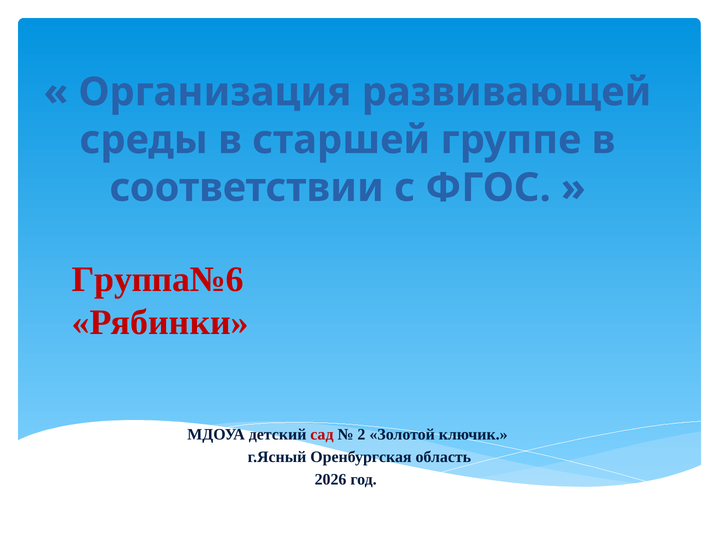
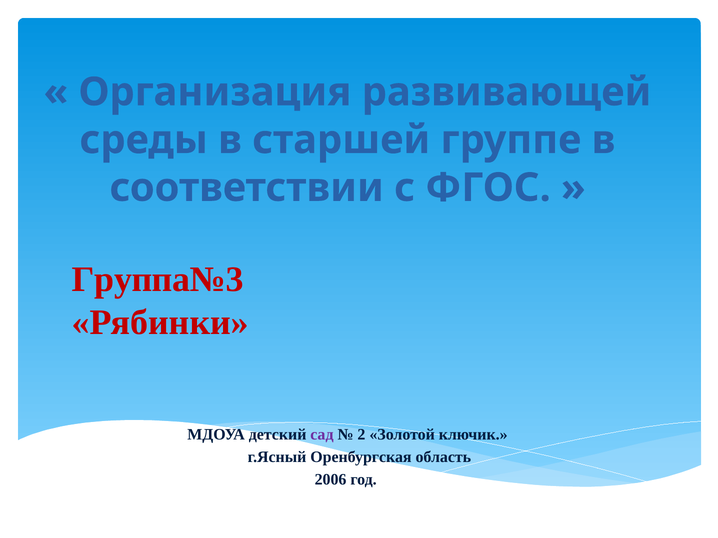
Группа№6: Группа№6 -> Группа№3 (158, 280)
сад colour: red -> purple (322, 435)
2026: 2026 -> 2006 (331, 480)
